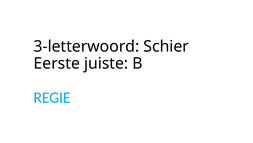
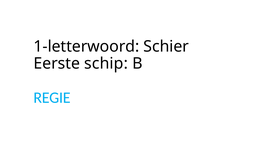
3-letterwoord: 3-letterwoord -> 1-letterwoord (86, 46)
juiste: juiste -> schip (106, 63)
